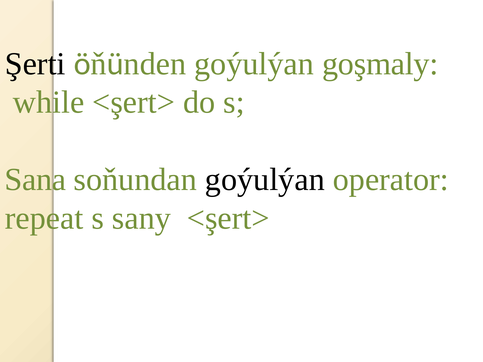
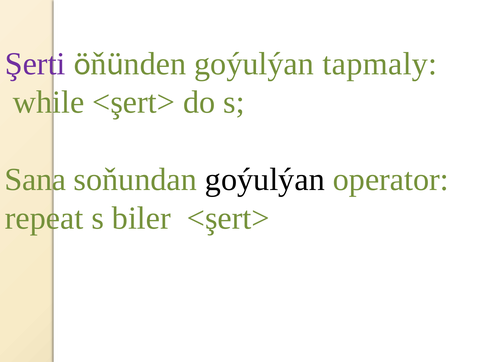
Şerti colour: black -> purple (35, 64)
goşmaly: goşmaly -> tapmaly (380, 64)
sany: sany -> biler (141, 218)
